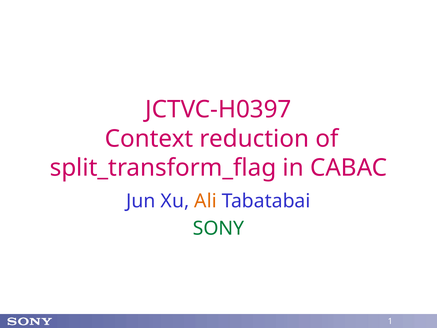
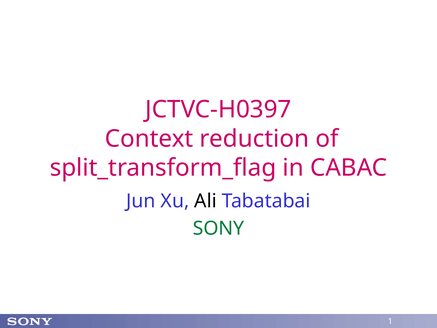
Ali colour: orange -> black (205, 201)
